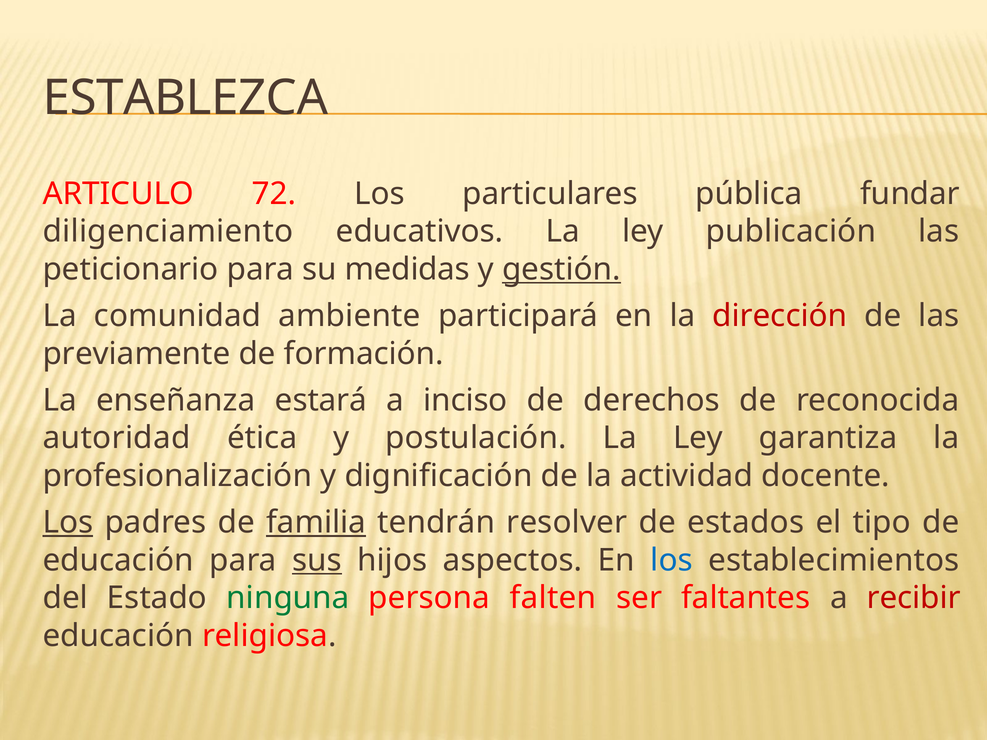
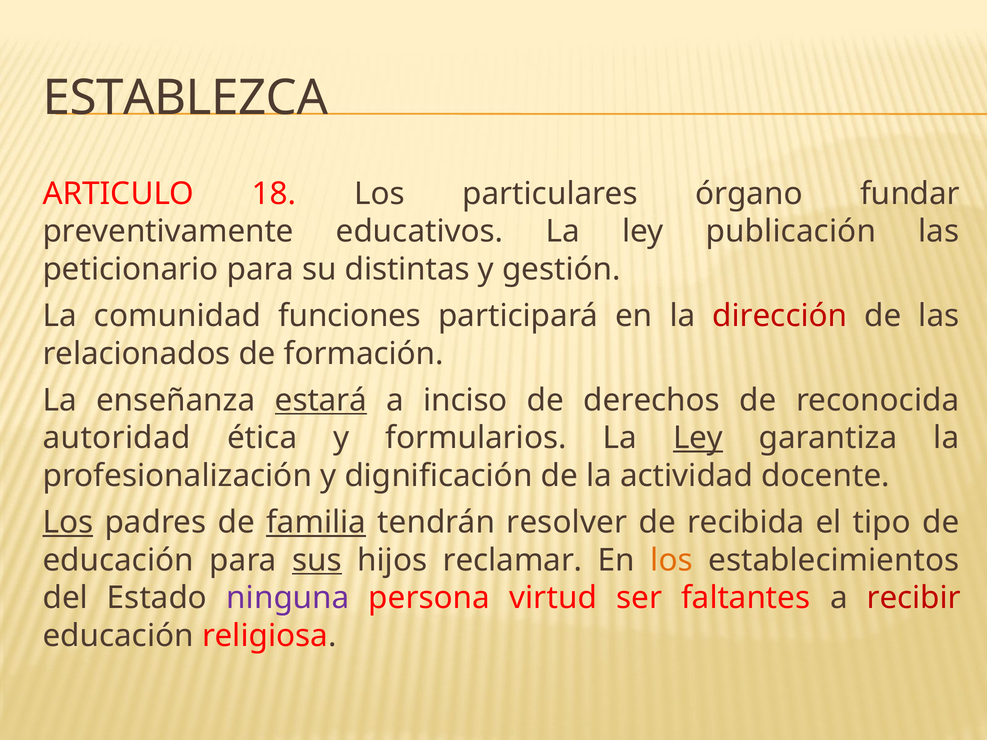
72: 72 -> 18 (274, 194)
pública: pública -> órgano (749, 194)
diligenciamiento: diligenciamiento -> preventivamente (168, 232)
medidas: medidas -> distintas (407, 269)
gestión underline: present -> none (561, 269)
ambiente: ambiente -> funciones (350, 316)
previamente: previamente -> relacionados (137, 354)
estará underline: none -> present (321, 400)
postulación: postulación -> formularios (476, 438)
Ley underline: none -> present (698, 438)
estados: estados -> recibida (746, 523)
aspectos: aspectos -> reclamar (513, 560)
los colour: blue -> orange (672, 560)
ninguna colour: green -> purple (288, 598)
falten: falten -> virtud (553, 598)
